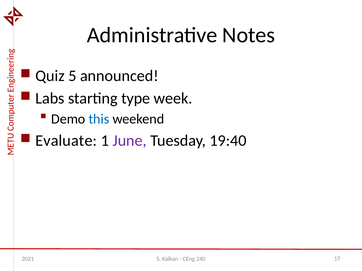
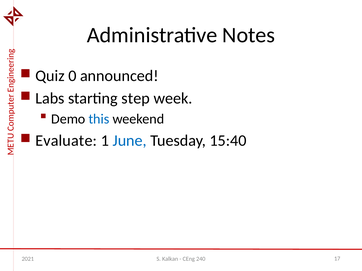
5: 5 -> 0 (72, 76)
type: type -> step (136, 98)
June colour: purple -> blue (130, 141)
19:40: 19:40 -> 15:40 (228, 141)
